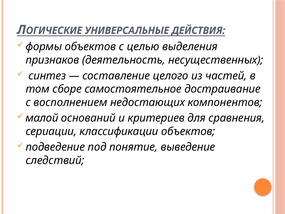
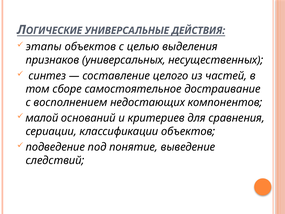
формы: формы -> этапы (44, 47)
деятельность: деятельность -> универсальных (124, 60)
